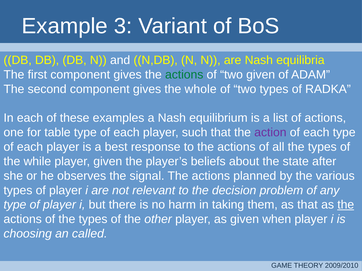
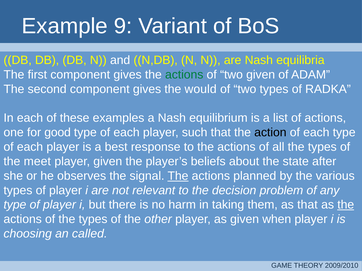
3: 3 -> 9 (123, 26)
whole: whole -> would (201, 89)
table: table -> good (58, 133)
action colour: purple -> black (270, 133)
while: while -> meet (37, 162)
The underline: none -> present (178, 176)
